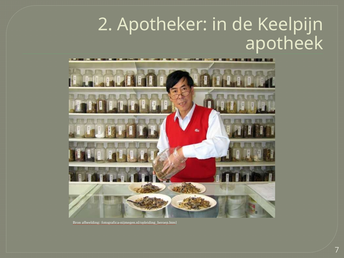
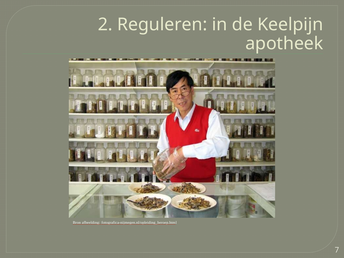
Apotheker: Apotheker -> Reguleren (162, 25)
